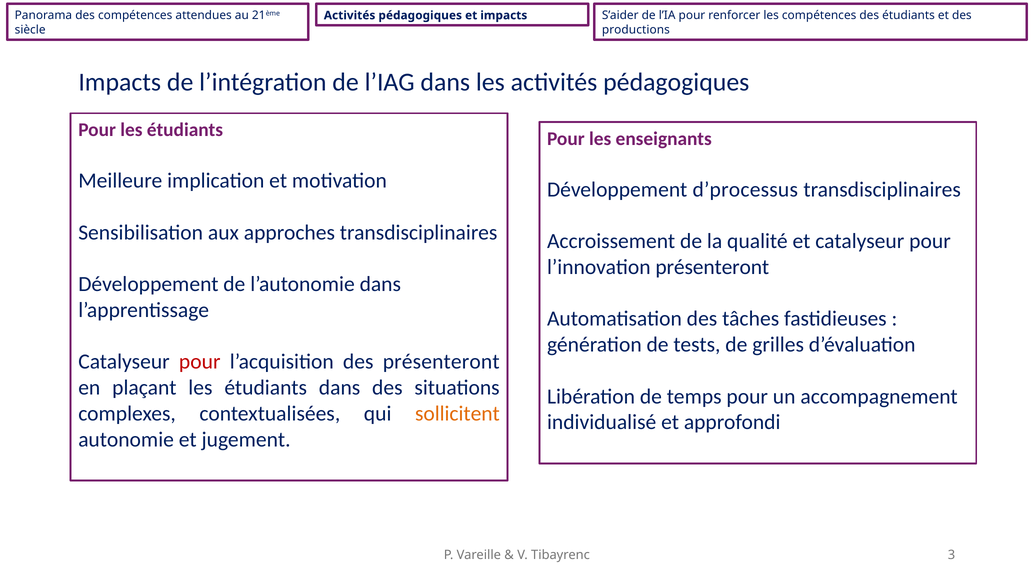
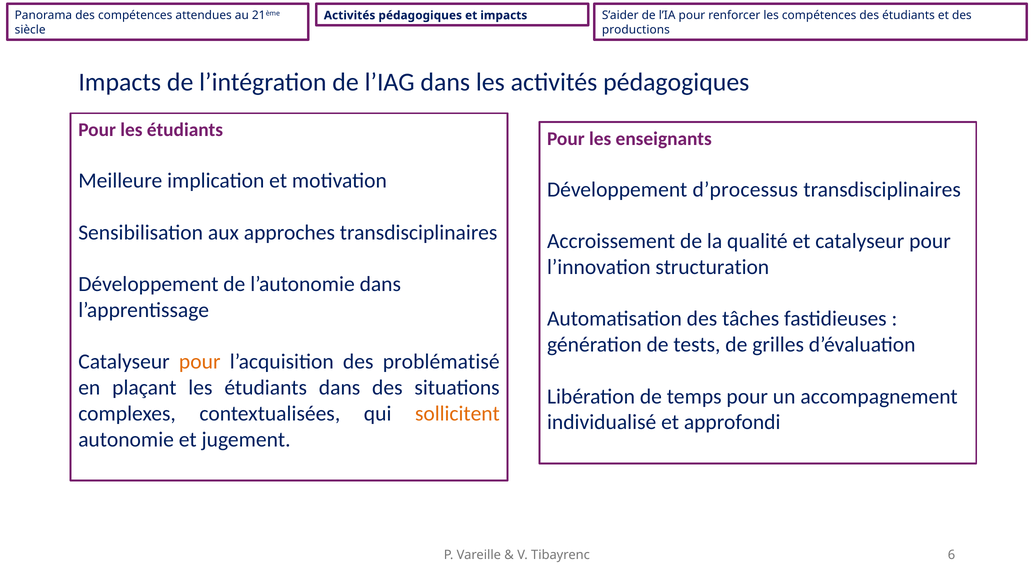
l’innovation présenteront: présenteront -> structuration (712, 267)
pour colour: red -> orange (200, 362)
des présenteront: présenteront -> problématisé (441, 362)
3: 3 -> 6 (951, 554)
